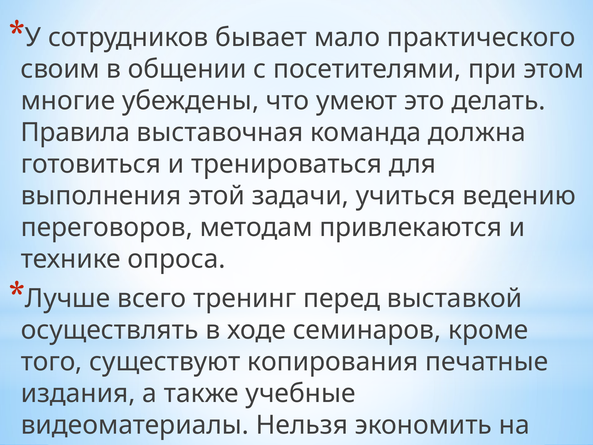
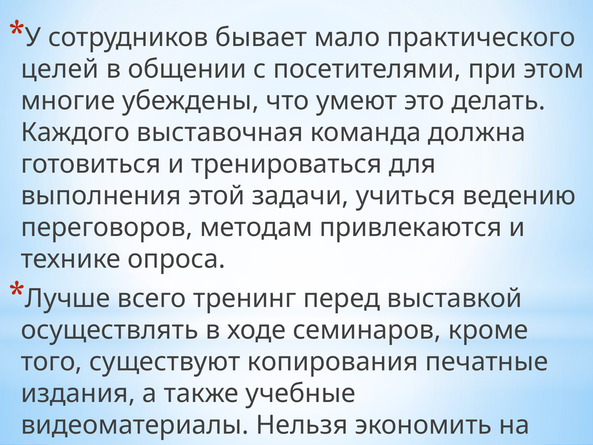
своим: своим -> целей (60, 69)
Правила: Правила -> Каждого (75, 132)
